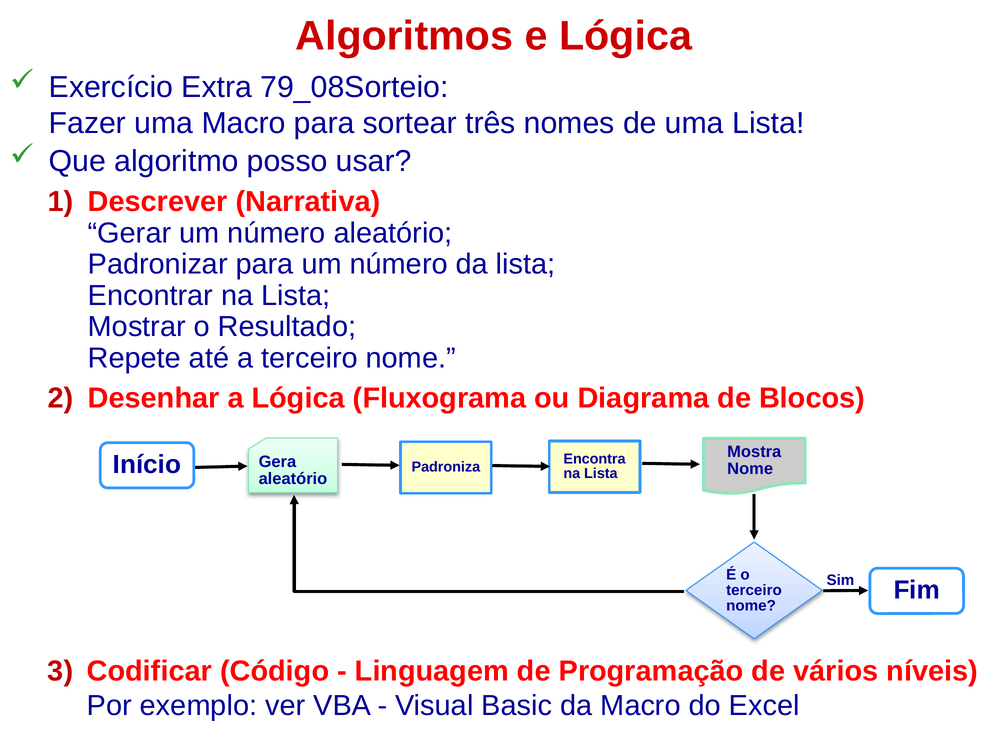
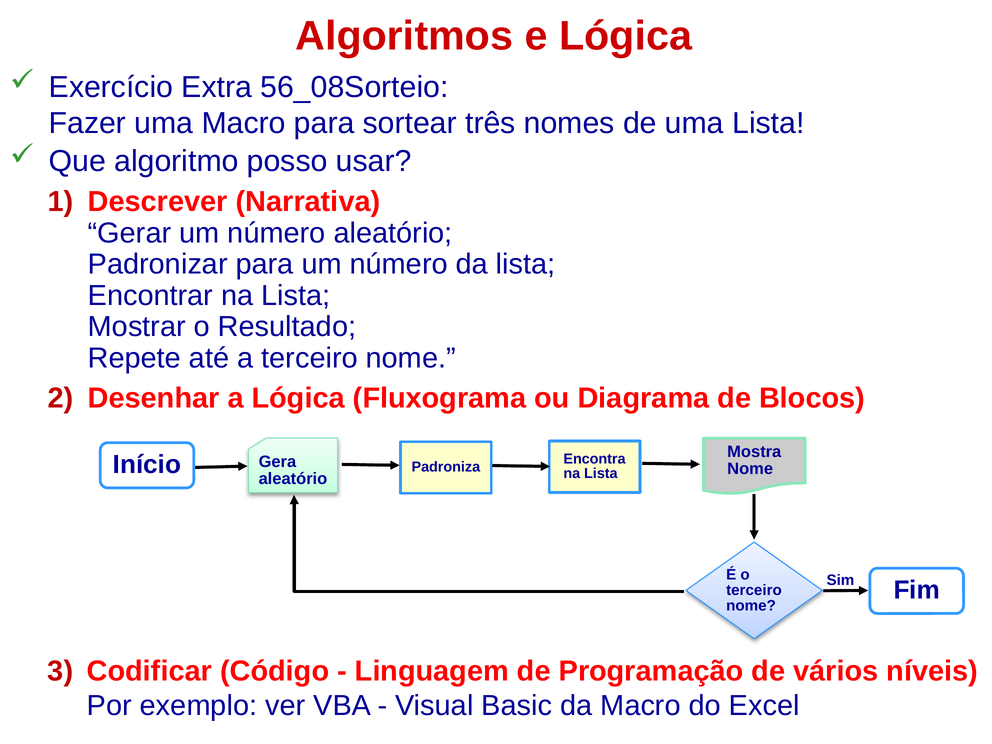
79_08Sorteio: 79_08Sorteio -> 56_08Sorteio (354, 87)
